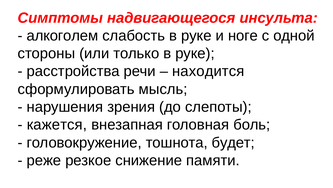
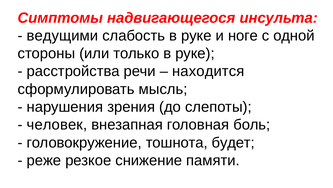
алкоголем: алкоголем -> ведущими (62, 36)
кажется: кажется -> человек (57, 124)
